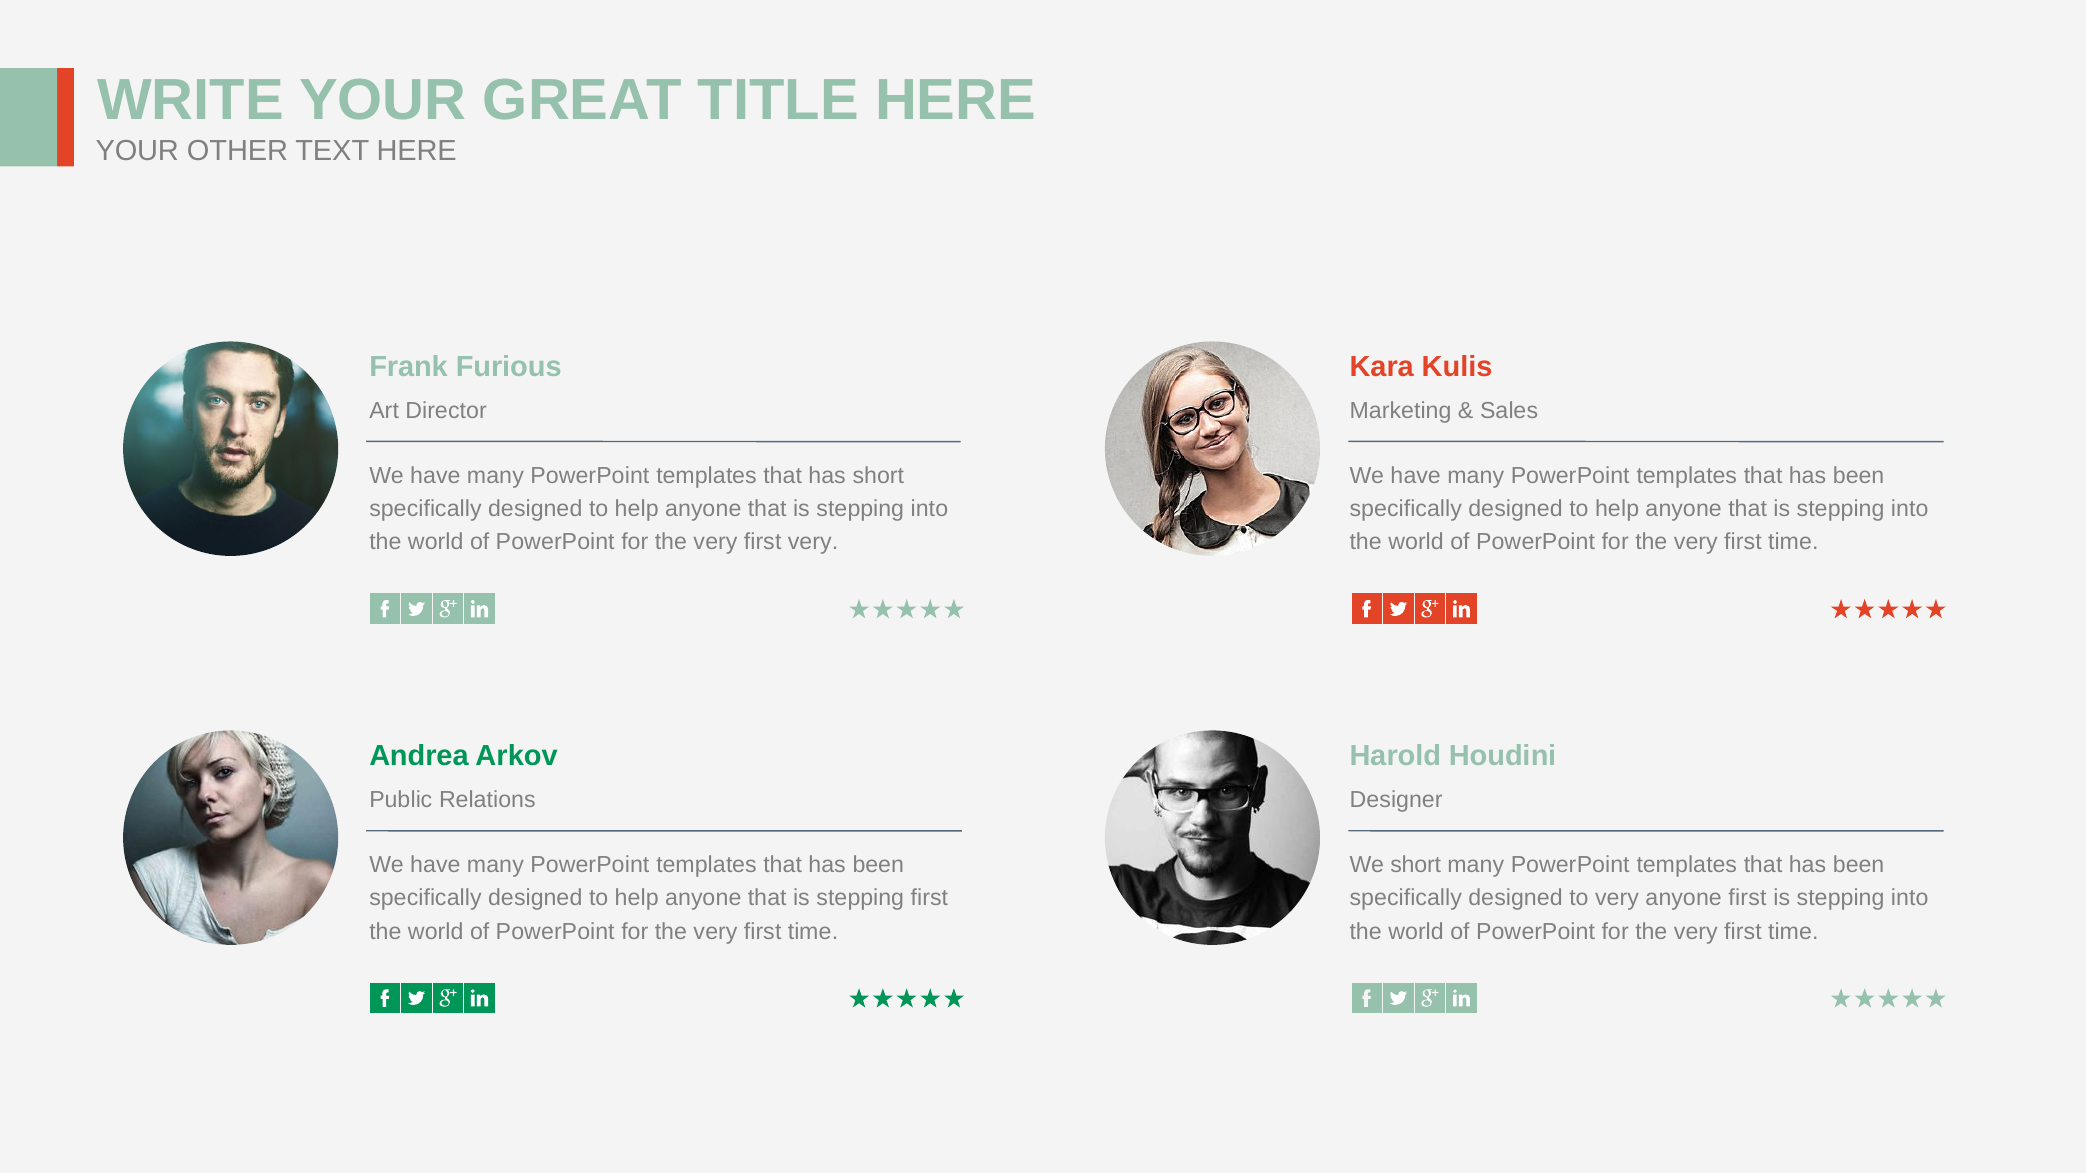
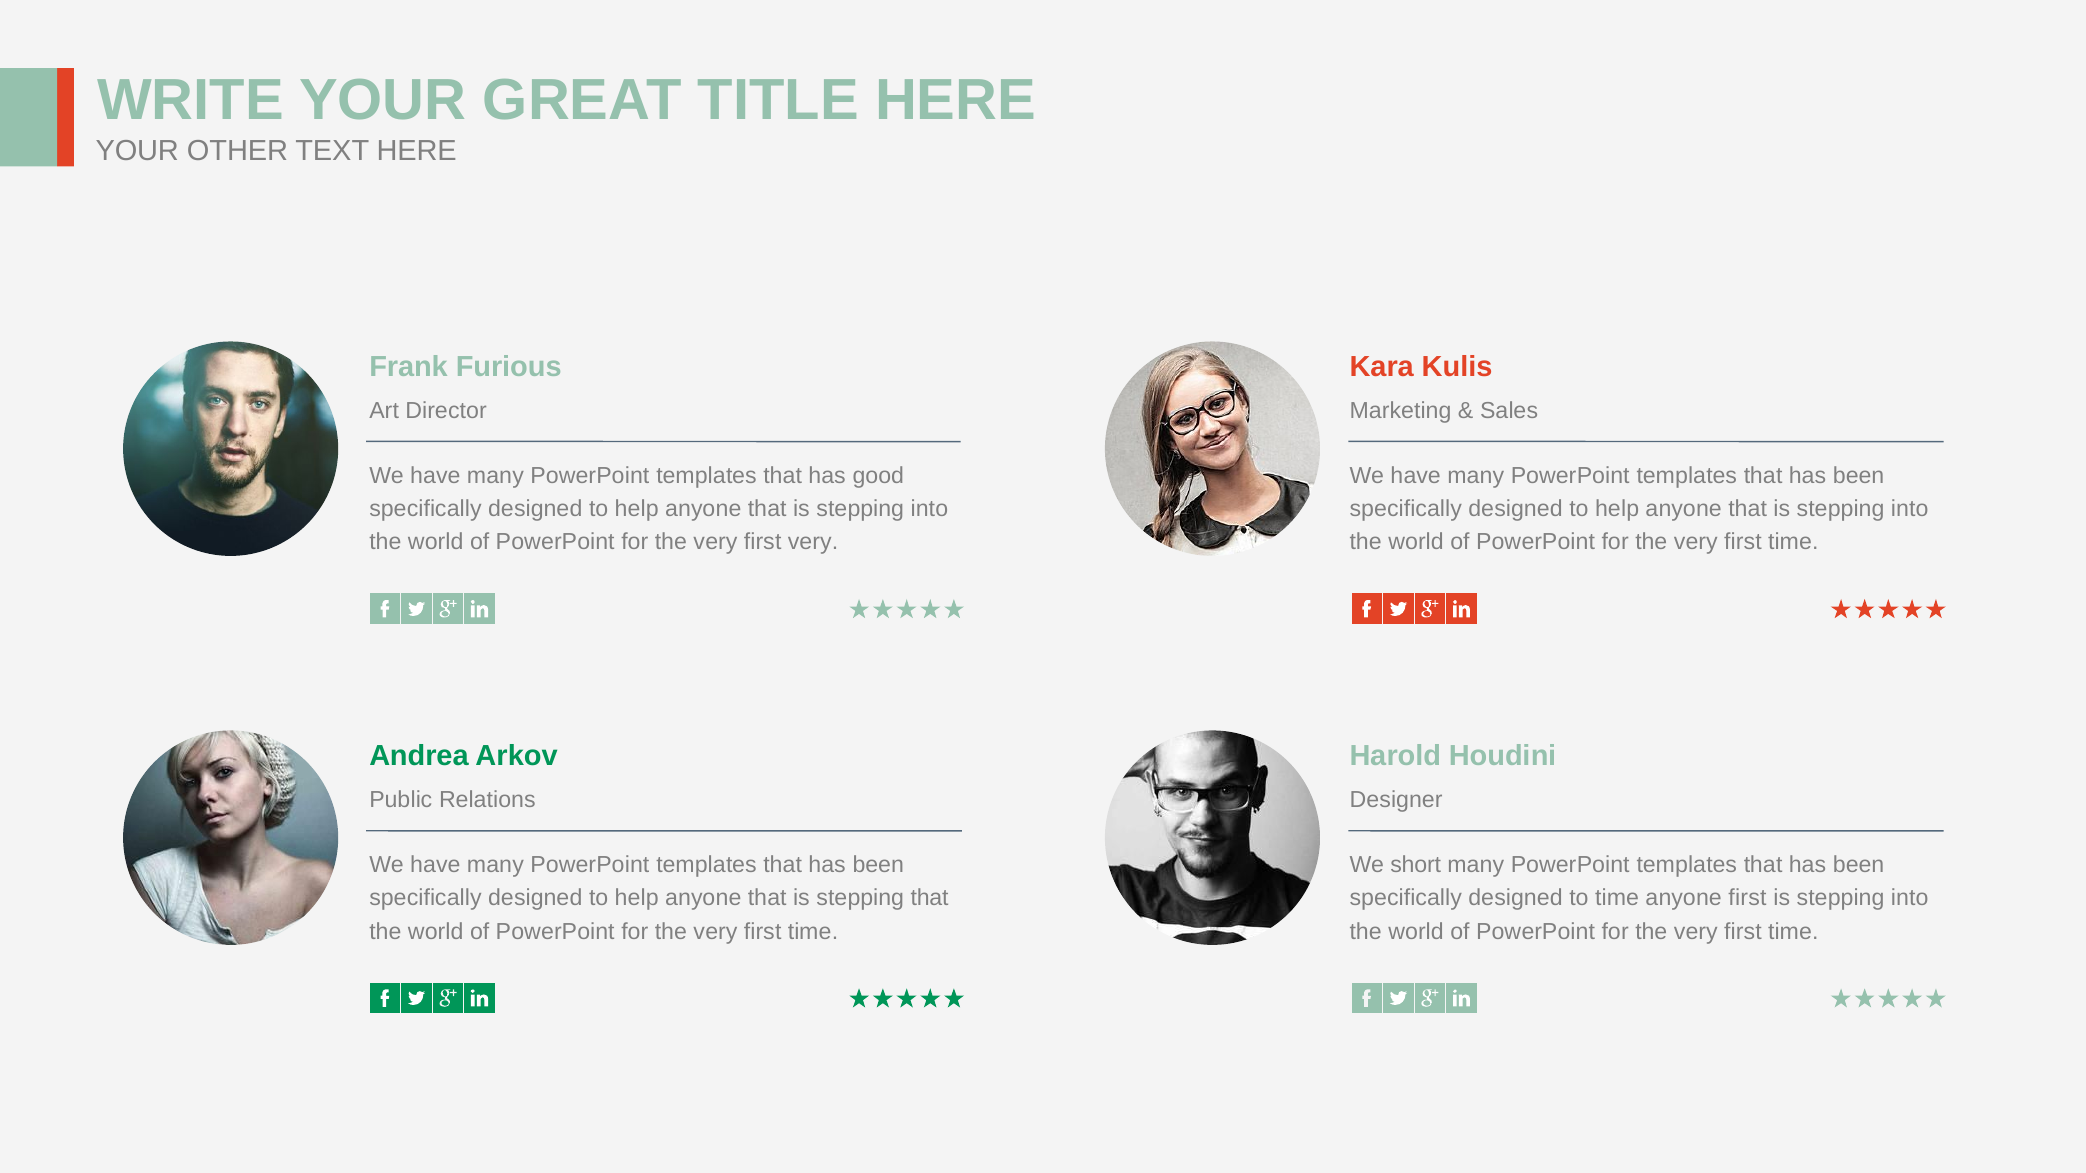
has short: short -> good (878, 476)
stepping first: first -> that (930, 898)
to very: very -> time (1617, 898)
